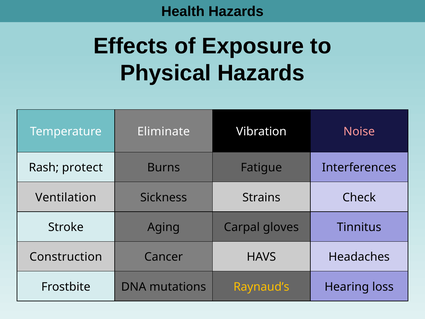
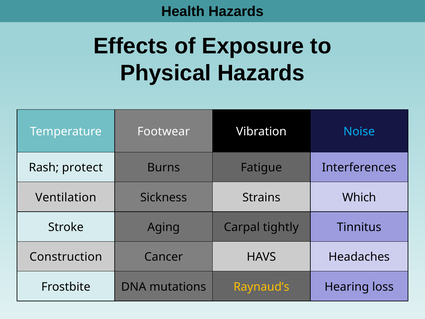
Eliminate: Eliminate -> Footwear (164, 131)
Noise colour: pink -> light blue (359, 131)
Check: Check -> Which (359, 197)
gloves: gloves -> tightly (281, 227)
